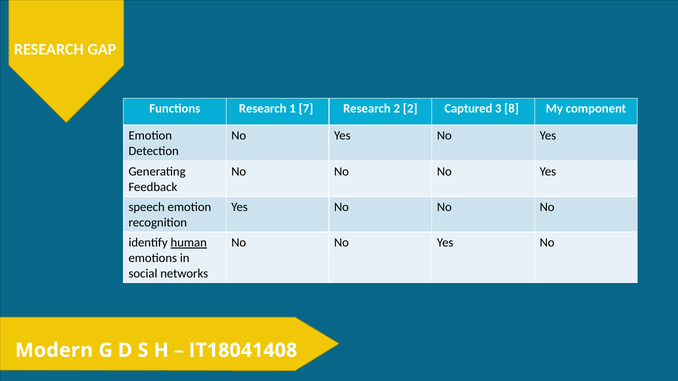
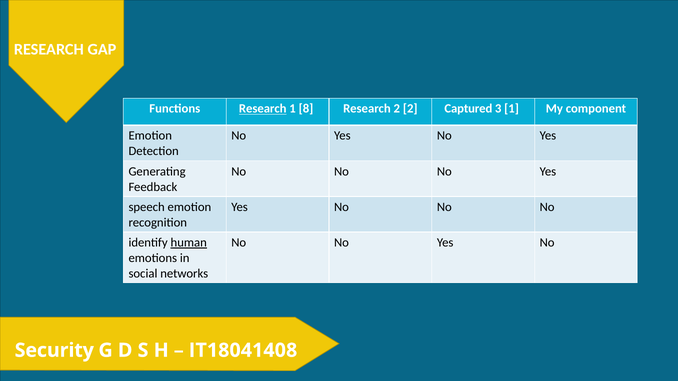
Research underline: none -> present (263, 109)
7: 7 -> 8 (306, 109)
3 8: 8 -> 1 (512, 109)
Modern: Modern -> Security (54, 351)
